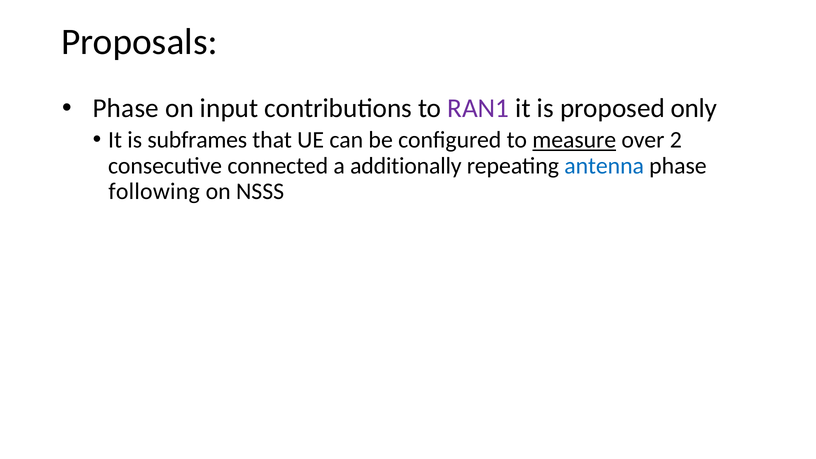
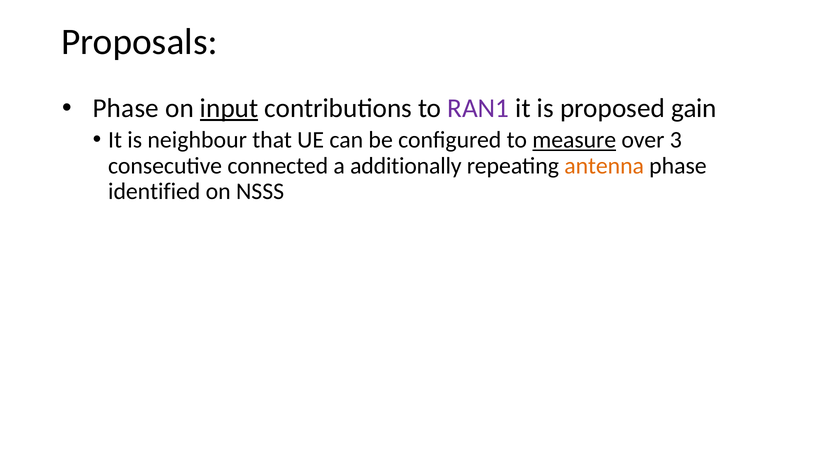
input underline: none -> present (229, 108)
only: only -> gain (694, 108)
subframes: subframes -> neighbour (197, 140)
2: 2 -> 3 (676, 140)
antenna colour: blue -> orange (604, 166)
following: following -> identified (154, 191)
